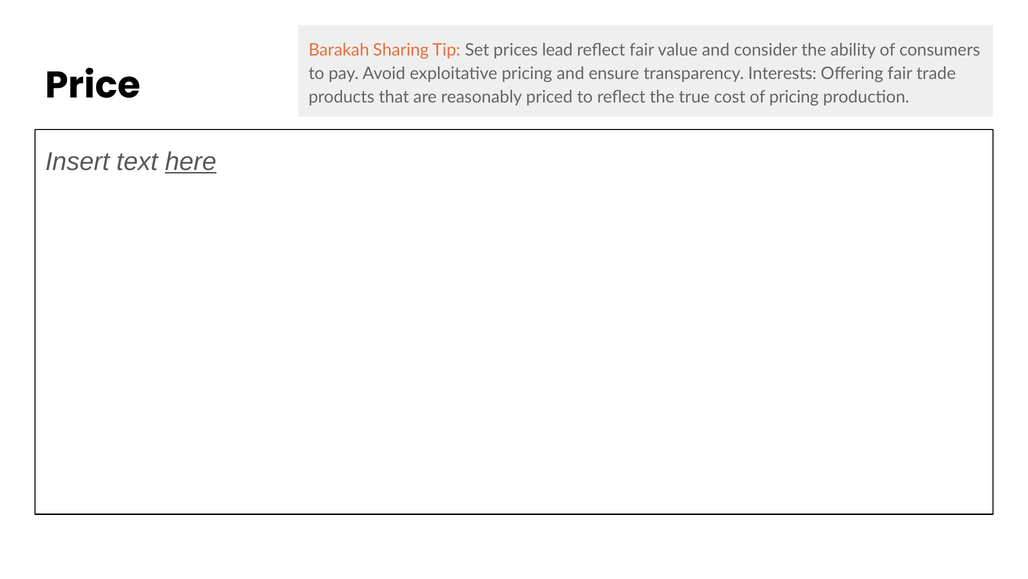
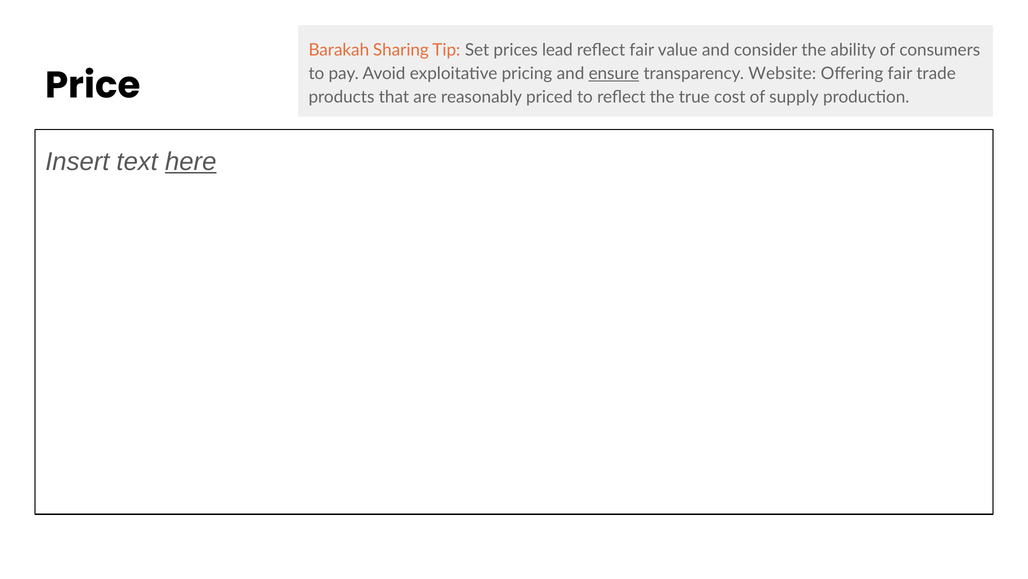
ensure underline: none -> present (614, 74)
Interests: Interests -> Website (782, 74)
of pricing: pricing -> supply (794, 97)
